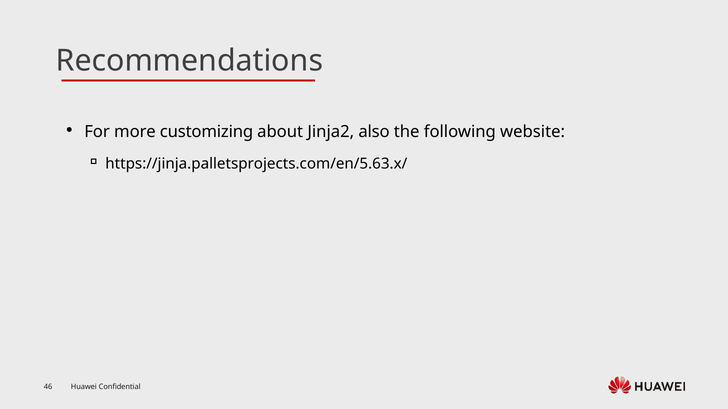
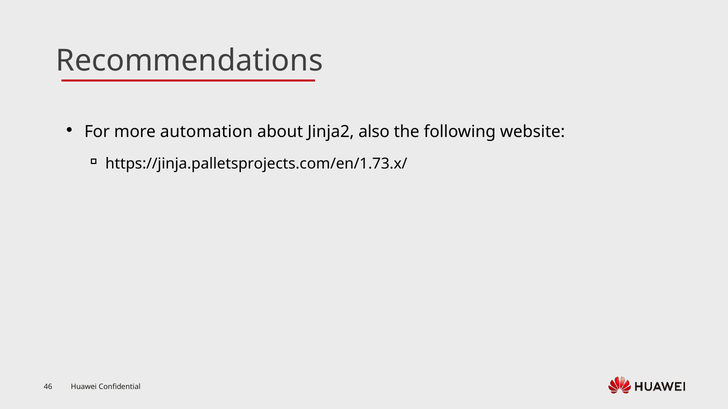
customizing: customizing -> automation (206, 132)
https://jinja.palletsprojects.com/en/5.63.x/: https://jinja.palletsprojects.com/en/5.63.x/ -> https://jinja.palletsprojects.com/en/1.73.x/ (256, 164)
